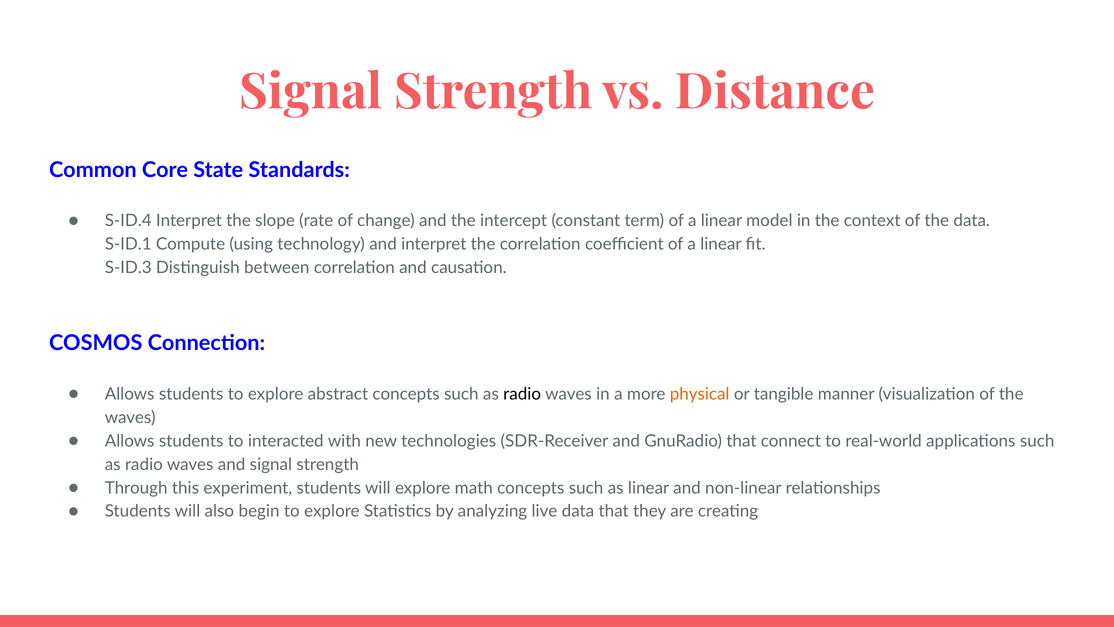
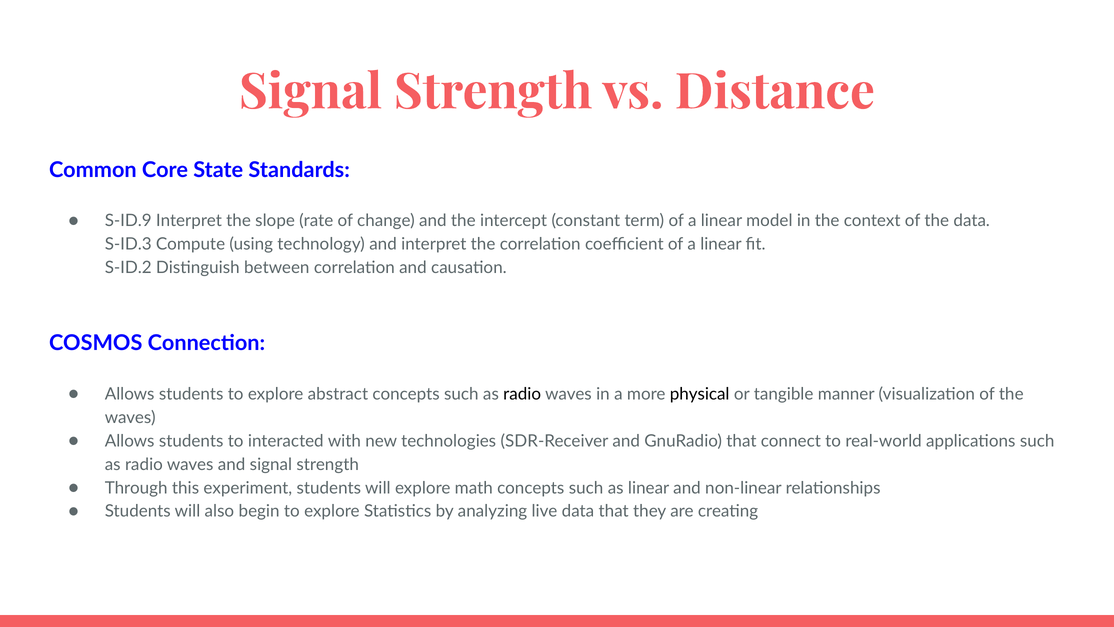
S-ID.4: S-ID.4 -> S-ID.9 (128, 221)
S-ID.1: S-ID.1 -> S-ID.3 (128, 244)
S-ID.3: S-ID.3 -> S-ID.2 (128, 267)
physical colour: orange -> black (700, 394)
